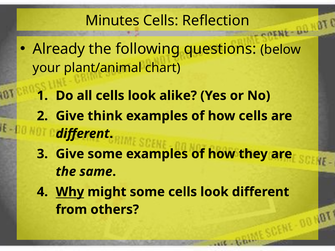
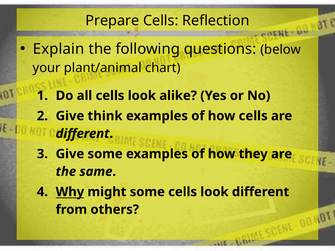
Minutes: Minutes -> Prepare (112, 21)
Already: Already -> Explain (59, 49)
